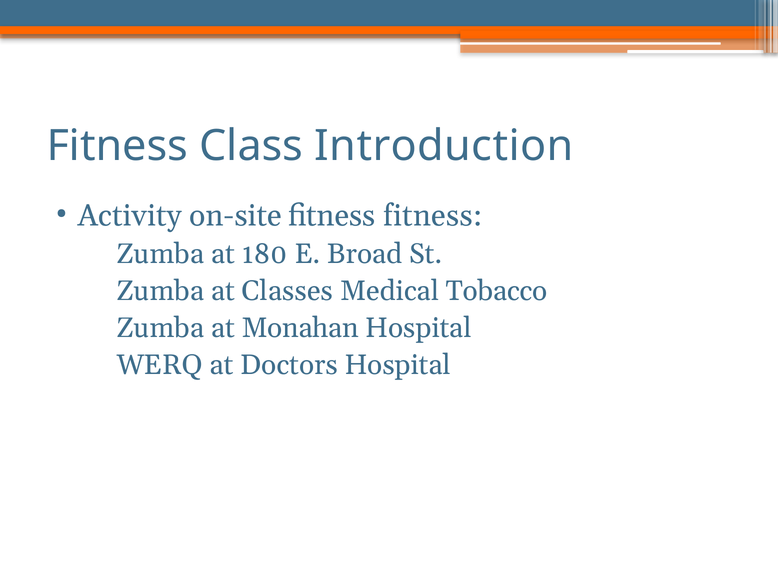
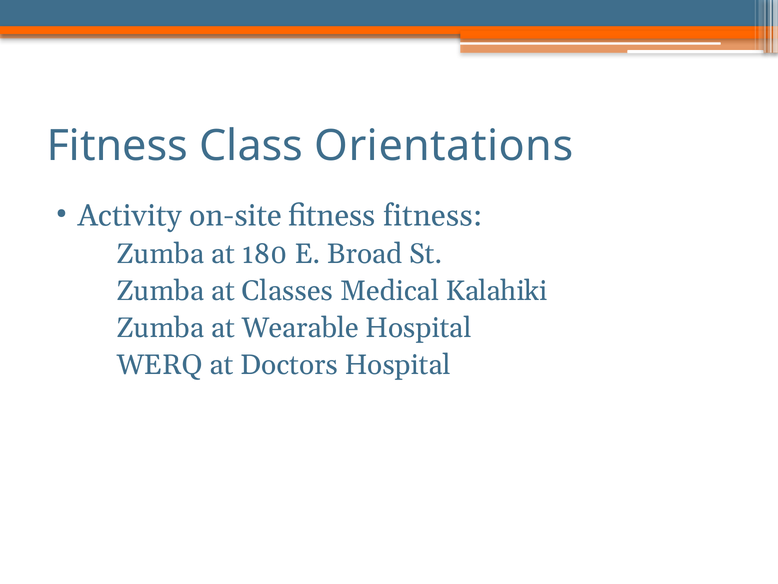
Introduction: Introduction -> Orientations (444, 146)
Tobacco: Tobacco -> Kalahiki (497, 291)
Monahan: Monahan -> Wearable (300, 327)
